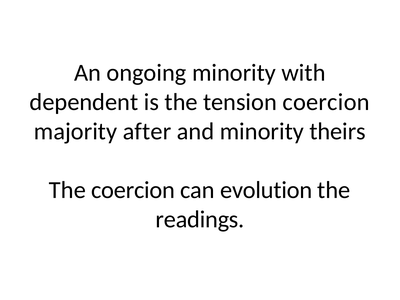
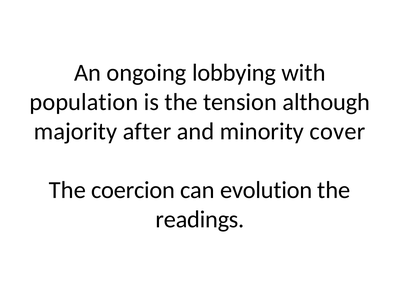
ongoing minority: minority -> lobbying (234, 73)
dependent: dependent -> population (84, 102)
tension coercion: coercion -> although (326, 102)
theirs: theirs -> cover (337, 131)
